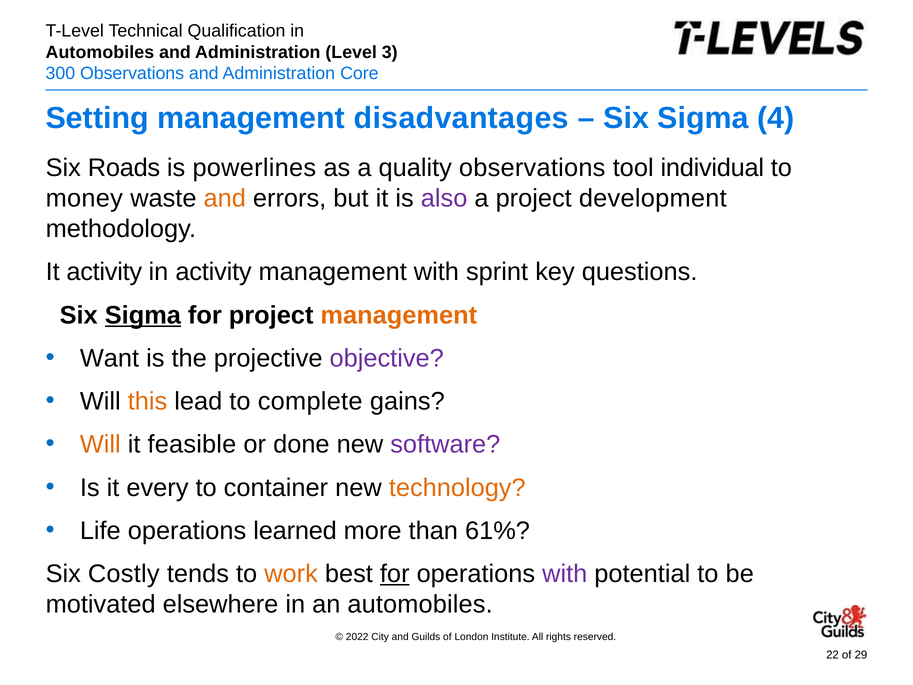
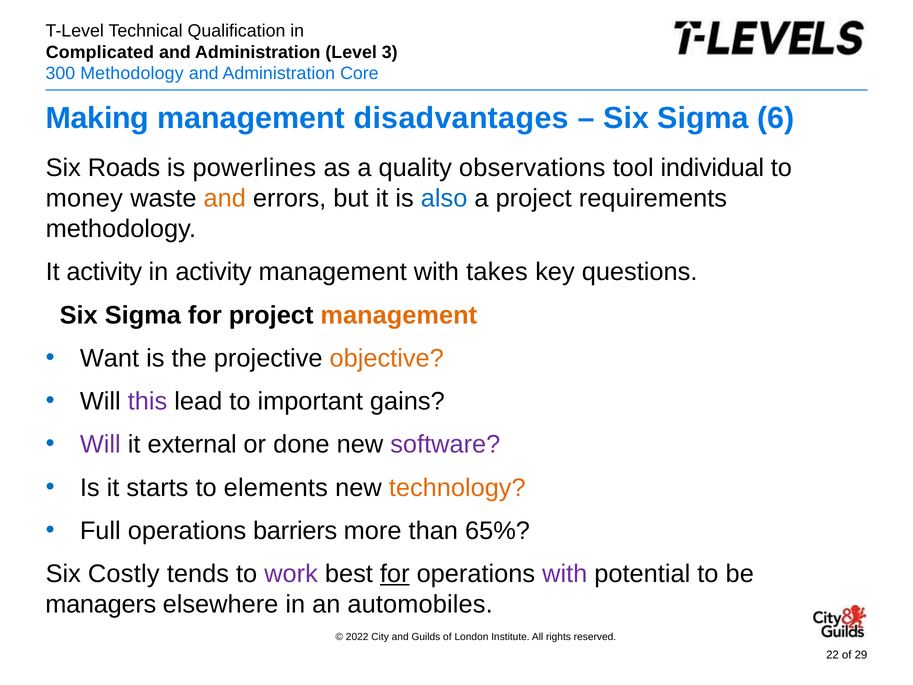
Automobiles: Automobiles -> Complicated (100, 52)
Observations: Observations -> Methodology (132, 74)
Setting: Setting -> Making (97, 118)
4: 4 -> 6 (776, 118)
also colour: purple -> blue (444, 198)
development: development -> requirements (653, 198)
sprint: sprint -> takes (497, 272)
Sigma underline: present -> none (143, 315)
objective colour: purple -> orange (387, 358)
this colour: orange -> purple (148, 401)
complete: complete -> important (310, 401)
Will colour: orange -> purple (100, 444)
feasible: feasible -> external (192, 444)
every: every -> starts (157, 487)
container: container -> elements (276, 487)
Life: Life -> Full (100, 531)
learned: learned -> barriers (295, 531)
61%: 61% -> 65% (498, 531)
work colour: orange -> purple (291, 574)
motivated: motivated -> managers (101, 604)
